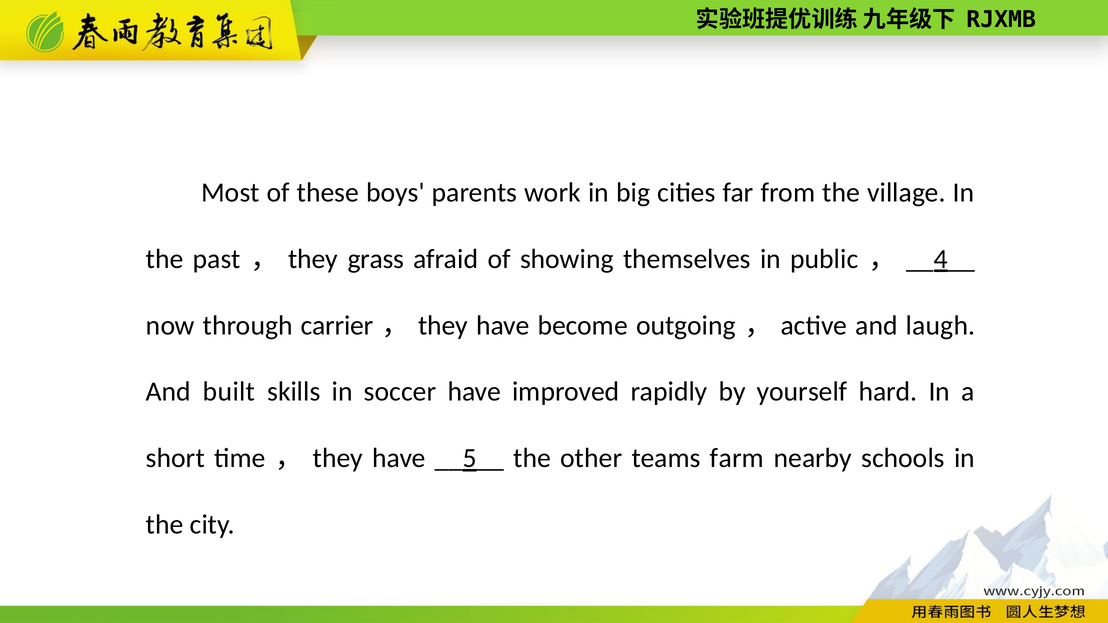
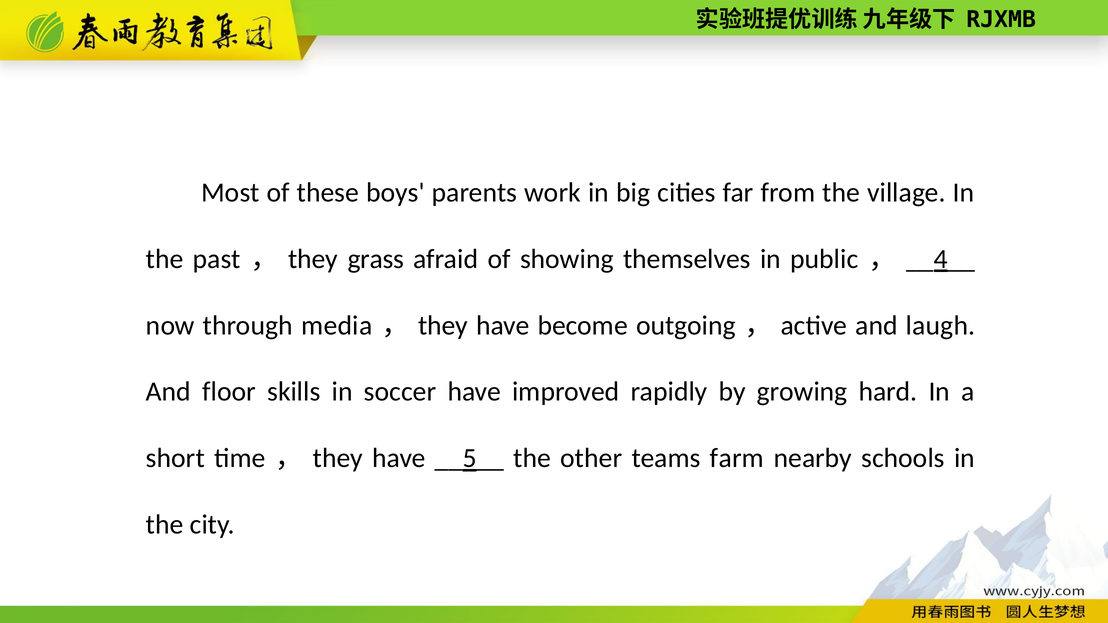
carrier: carrier -> media (337, 326)
built: built -> floor (229, 392)
yourself: yourself -> growing (802, 392)
